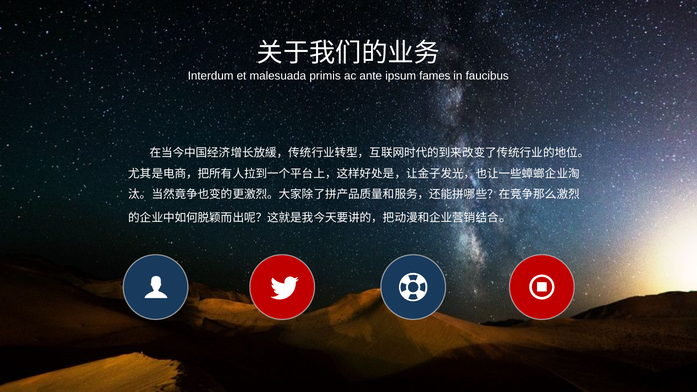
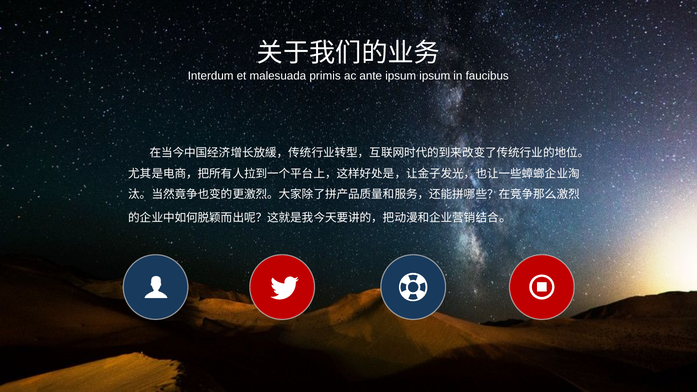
ipsum fames: fames -> ipsum (435, 76)
